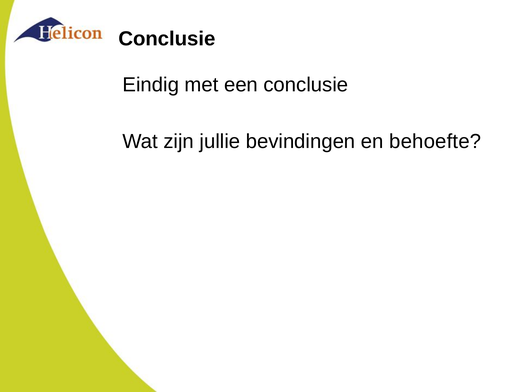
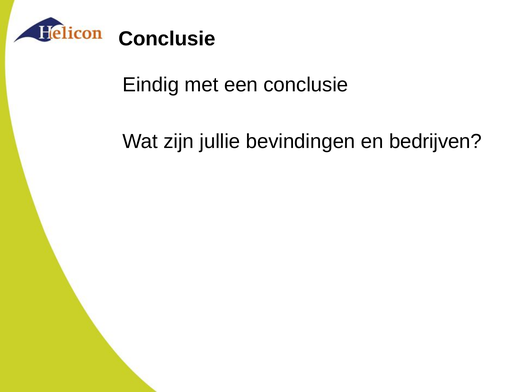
behoefte: behoefte -> bedrijven (435, 142)
